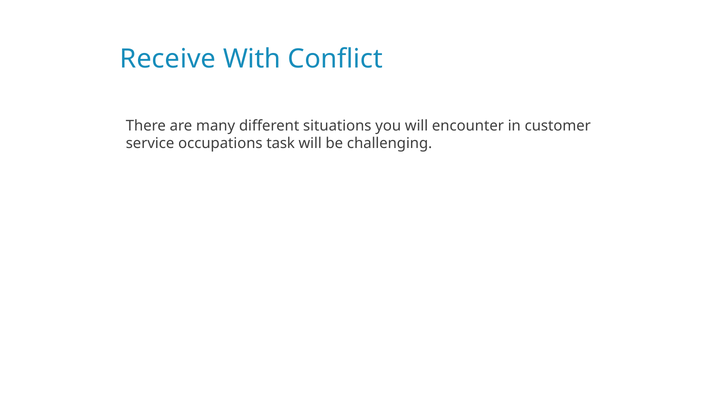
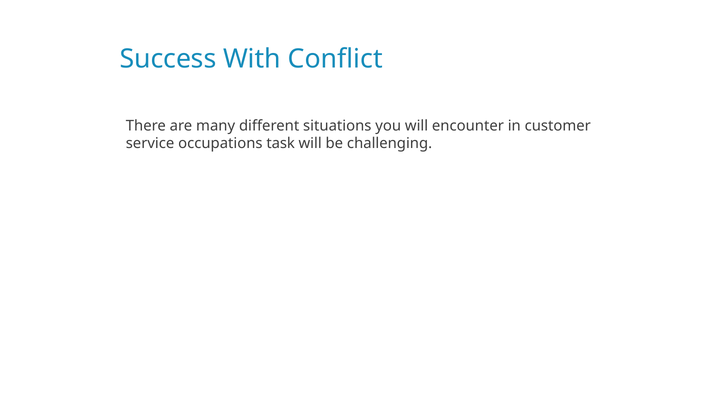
Receive: Receive -> Success (168, 59)
